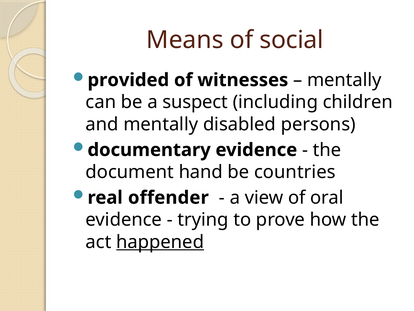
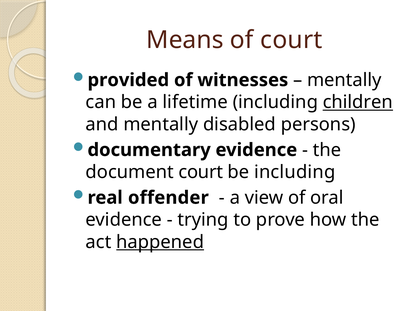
of social: social -> court (291, 40)
suspect: suspect -> lifetime (195, 102)
children underline: none -> present (358, 102)
document hand: hand -> court (201, 172)
be countries: countries -> including (295, 172)
